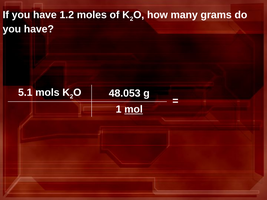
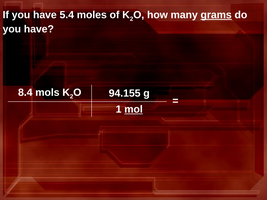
1.2: 1.2 -> 5.4 (67, 15)
grams underline: none -> present (216, 15)
5.1: 5.1 -> 8.4 (25, 93)
48.053: 48.053 -> 94.155 (125, 93)
